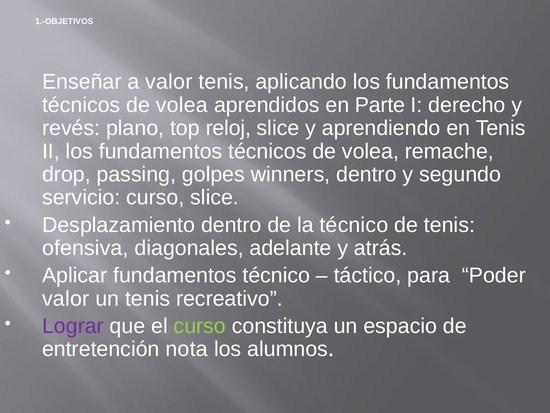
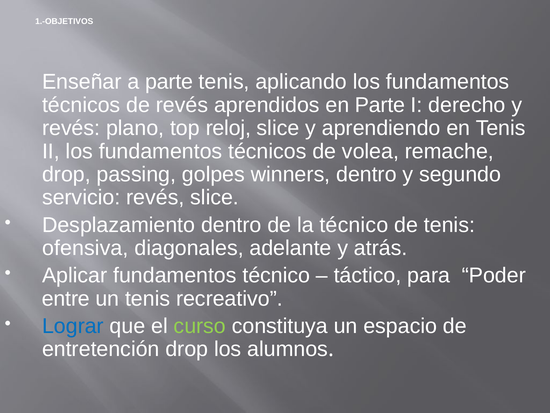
a valor: valor -> parte (169, 82)
volea: volea -> revés (182, 105)
servicio curso: curso -> revés (155, 197)
valor: valor -> entre (66, 298)
Lograr colour: purple -> blue (73, 326)
entretención nota: nota -> drop (187, 349)
